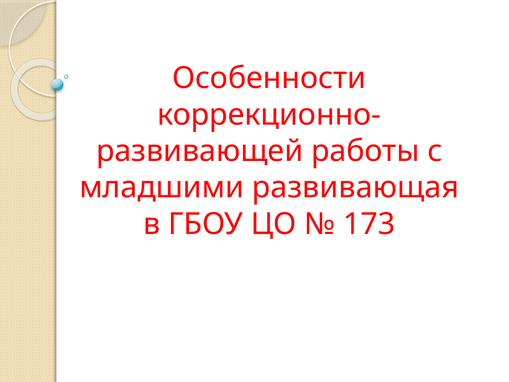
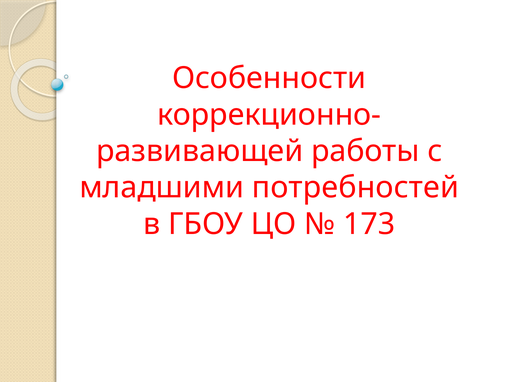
развивающая: развивающая -> потребностей (355, 187)
